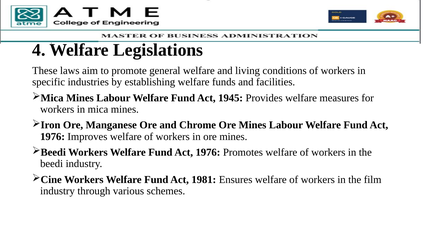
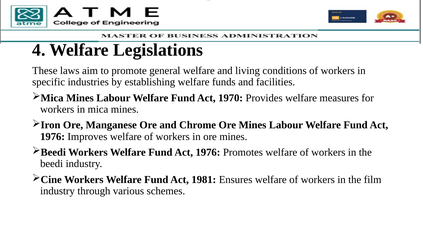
1945: 1945 -> 1970 (231, 98)
